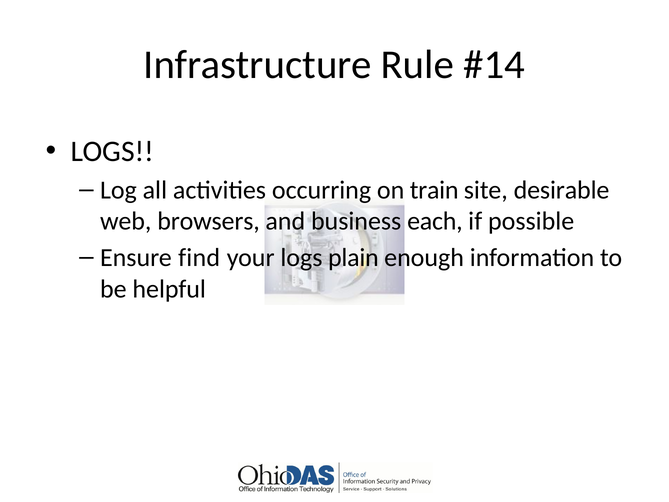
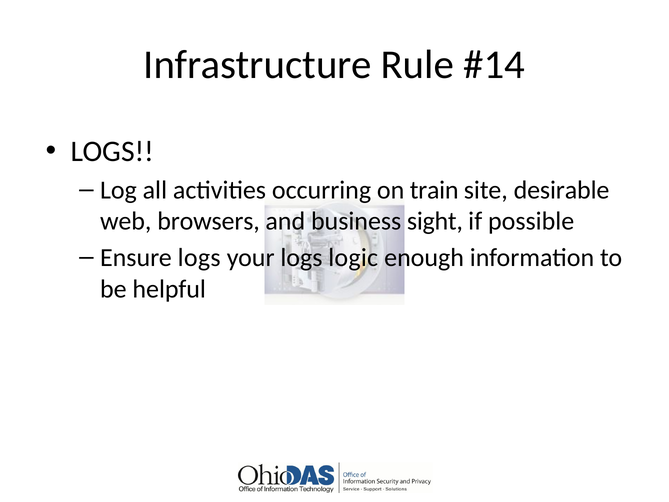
each: each -> sight (435, 221)
Ensure find: find -> logs (199, 258)
plain: plain -> logic (353, 258)
